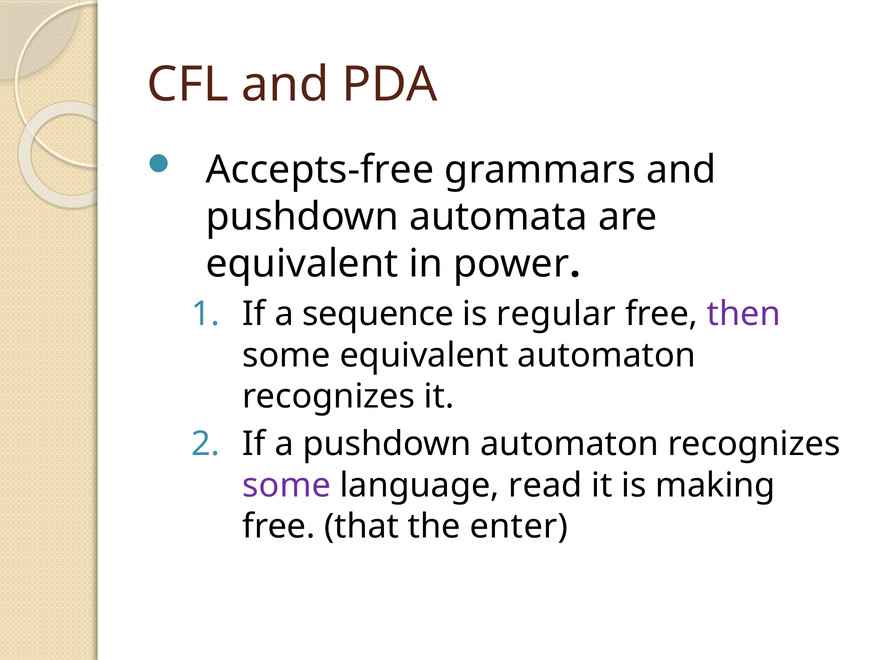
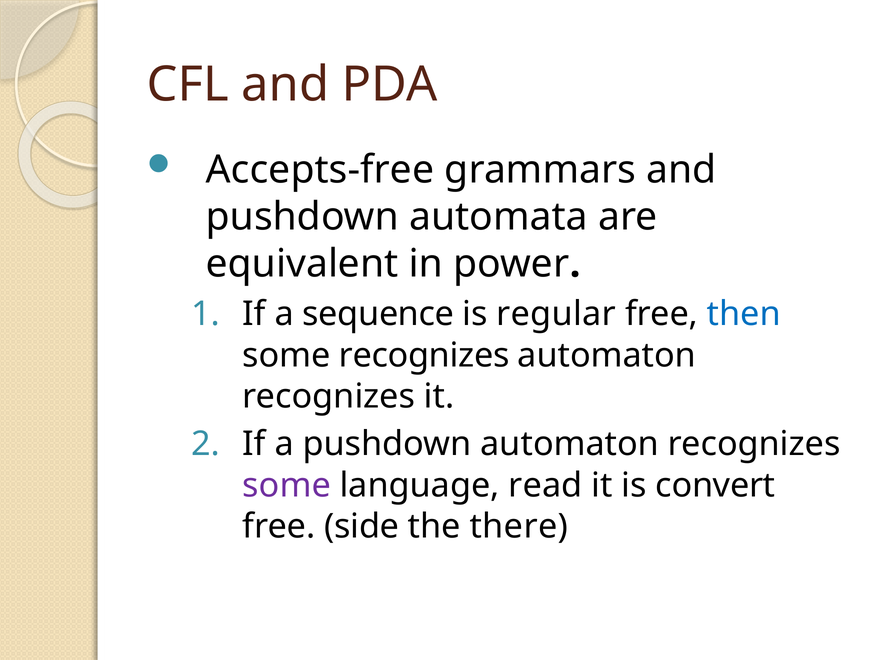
then colour: purple -> blue (744, 315)
some equivalent: equivalent -> recognizes (424, 356)
making: making -> convert (715, 486)
that: that -> side (362, 527)
enter: enter -> there (519, 527)
